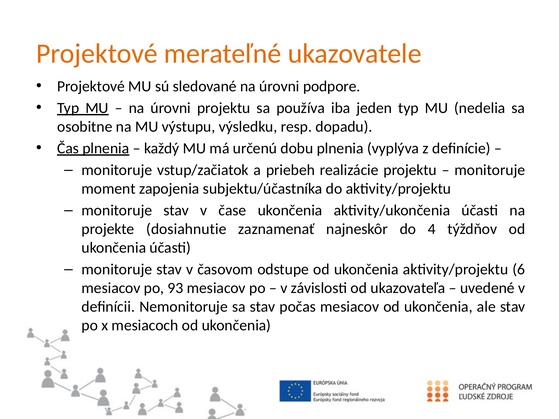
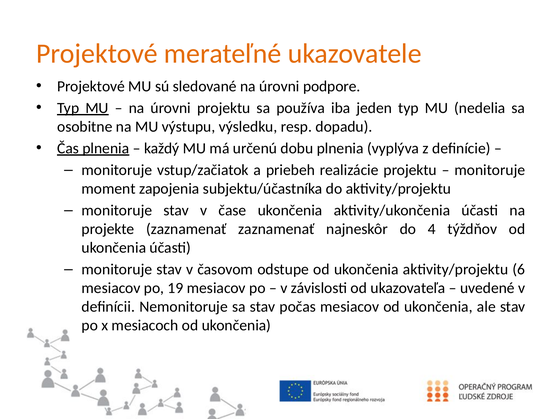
projekte dosiahnutie: dosiahnutie -> zaznamenať (186, 229)
93: 93 -> 19 (175, 288)
